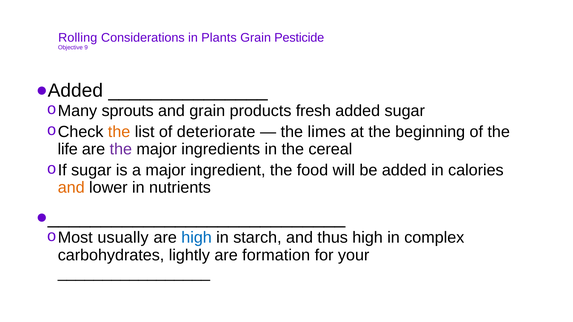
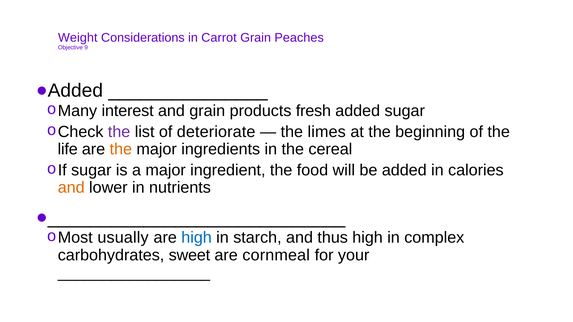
Rolling: Rolling -> Weight (78, 38)
Plants: Plants -> Carrot (219, 38)
Pesticide: Pesticide -> Peaches (299, 38)
sprouts: sprouts -> interest (128, 111)
the colour: orange -> purple (119, 132)
the colour: purple -> orange (121, 149)
lightly: lightly -> sweet (189, 255)
formation: formation -> cornmeal (276, 255)
